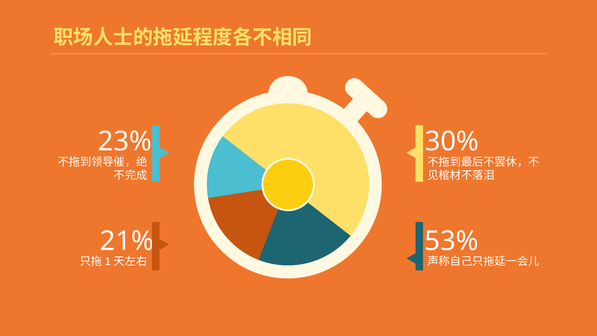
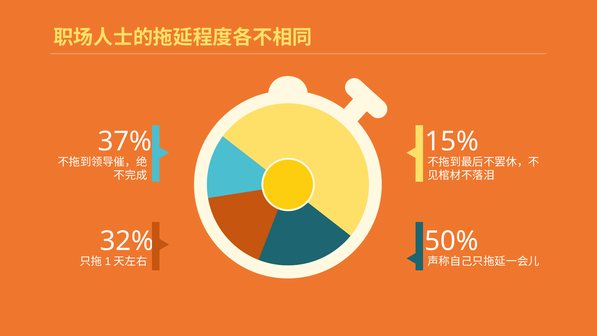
23%: 23% -> 37% (125, 141)
30%: 30% -> 15% (452, 141)
21%: 21% -> 32% (127, 241)
53%: 53% -> 50% (452, 241)
